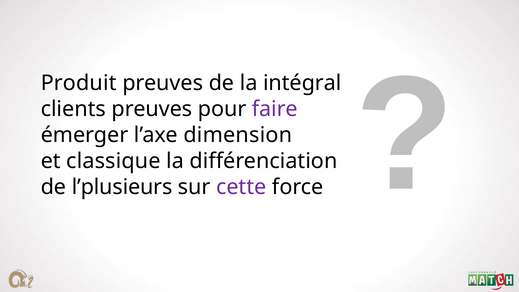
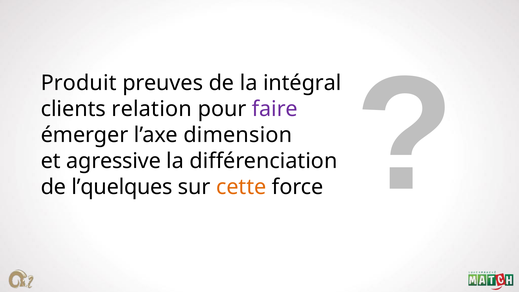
clients preuves: preuves -> relation (152, 109)
classique: classique -> agressive (114, 161)
l’plusieurs: l’plusieurs -> l’quelques (122, 187)
cette colour: purple -> orange (241, 187)
